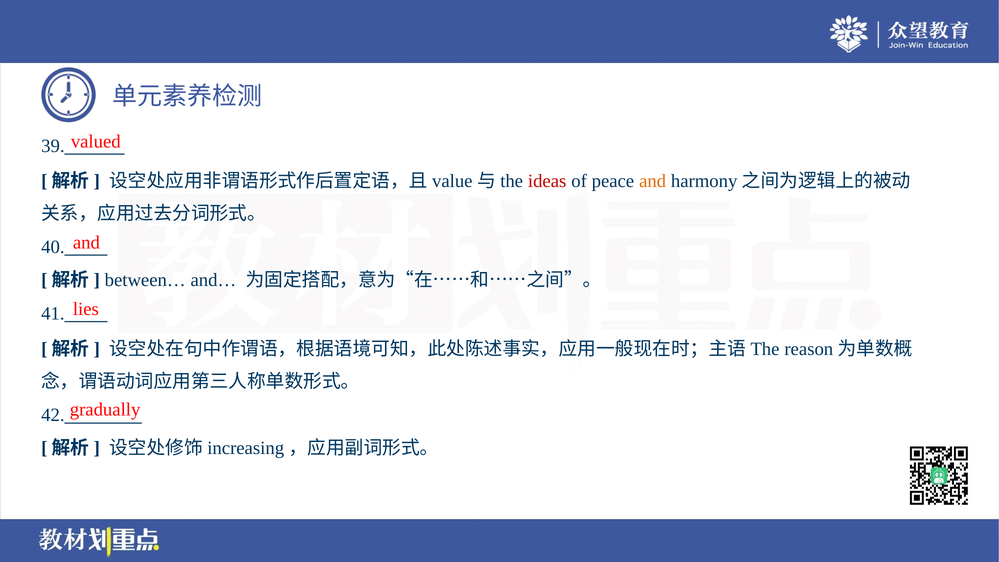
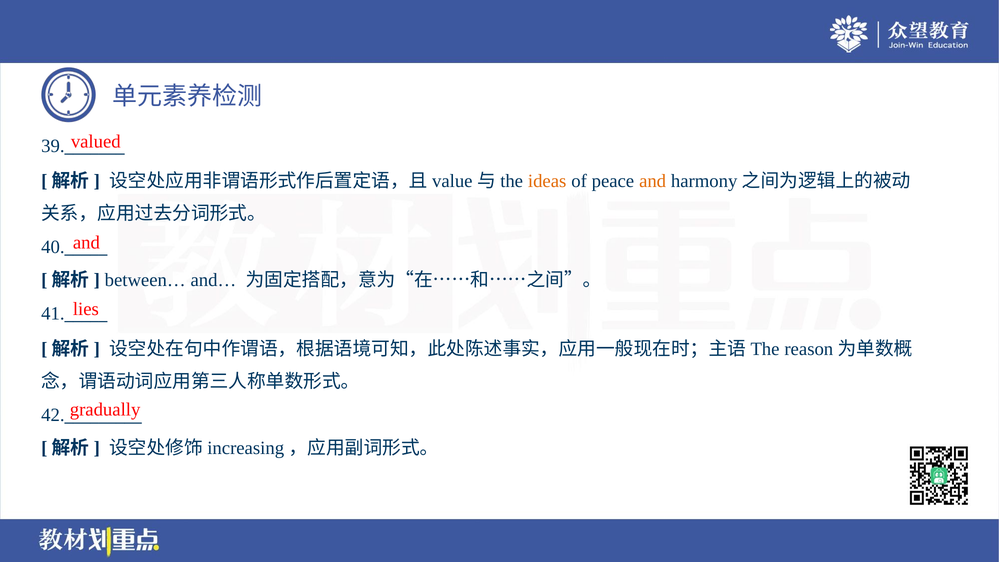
ideas colour: red -> orange (547, 181)
